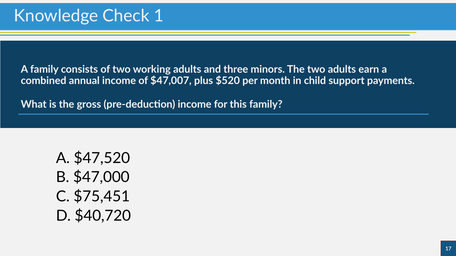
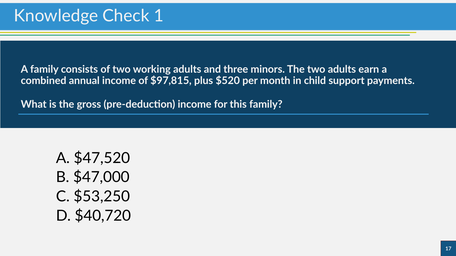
$47,007: $47,007 -> $97,815 (171, 81)
$75,451: $75,451 -> $53,250 (102, 197)
